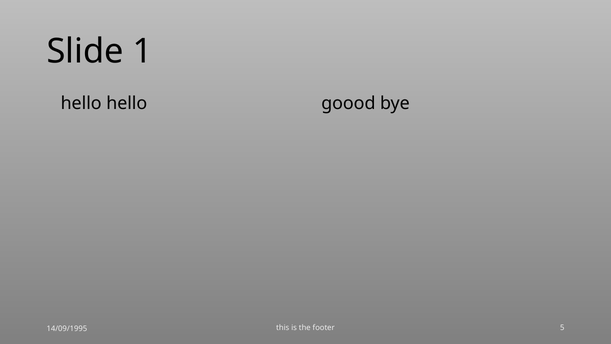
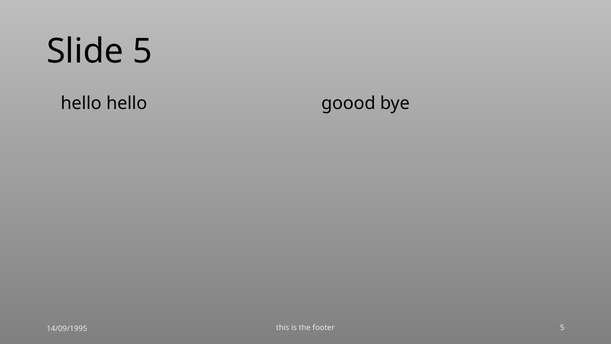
Slide 1: 1 -> 5 (142, 51)
